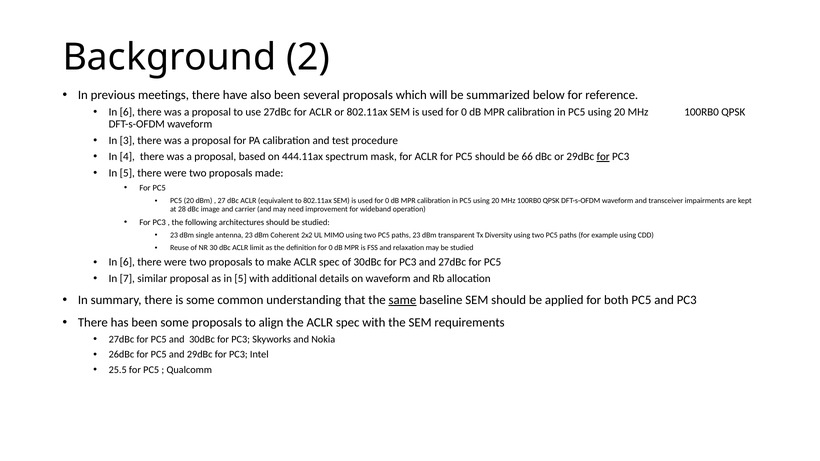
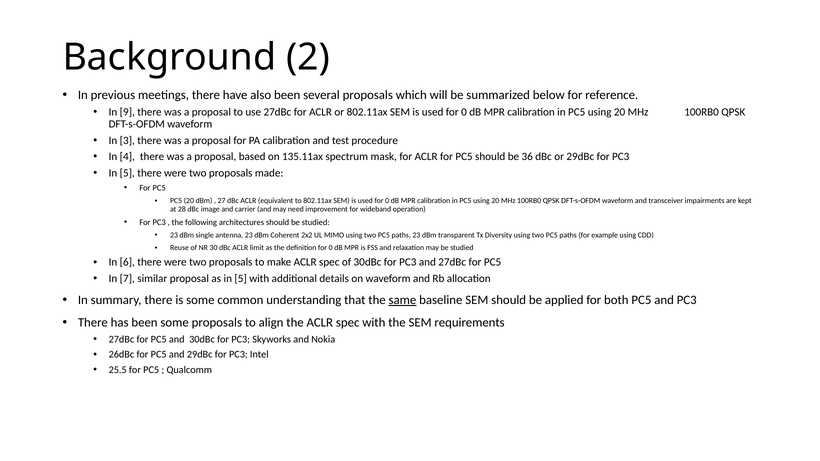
6: 6 -> 9 (127, 112)
444.11ax: 444.11ax -> 135.11ax (303, 157)
66: 66 -> 36 (527, 157)
for underline: present -> none (603, 157)
